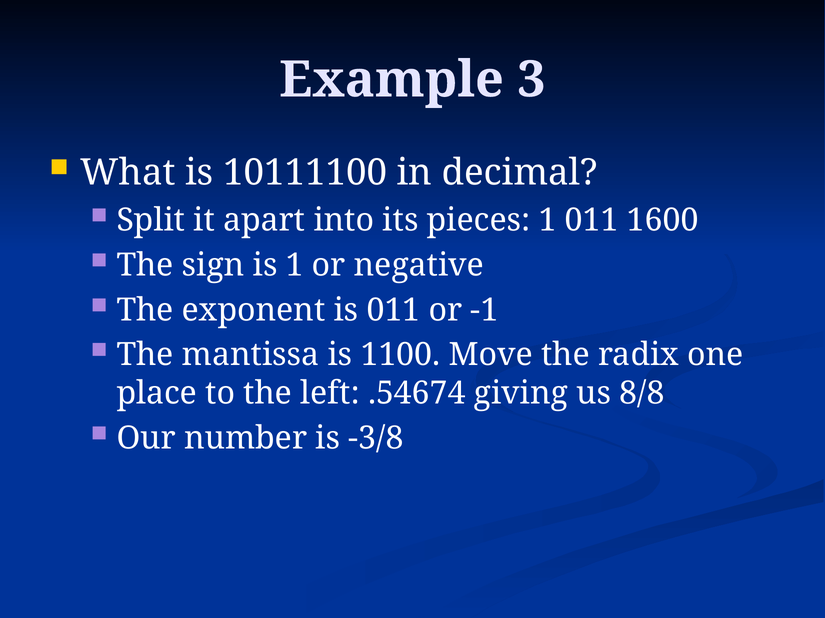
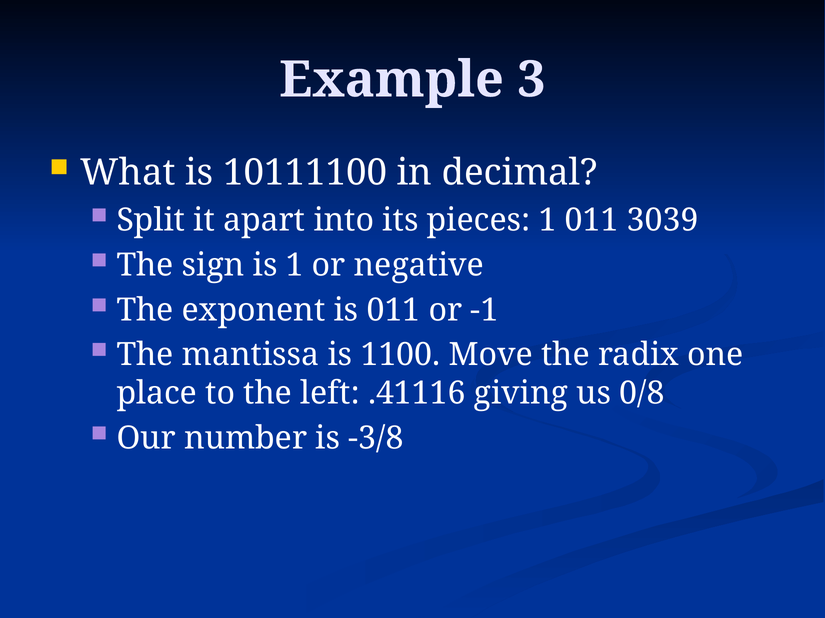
1600: 1600 -> 3039 (663, 220)
.54674: .54674 -> .41116 (417, 394)
8/8: 8/8 -> 0/8 (642, 394)
